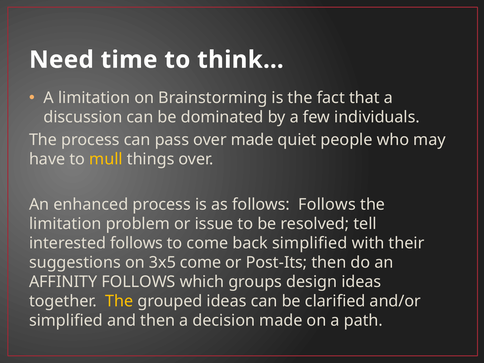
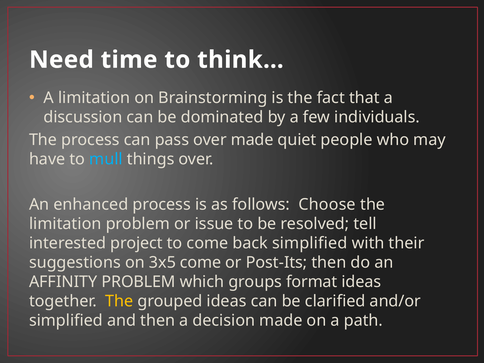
mull colour: yellow -> light blue (106, 159)
follows Follows: Follows -> Choose (327, 204)
interested follows: follows -> project (136, 243)
AFFINITY FOLLOWS: FOLLOWS -> PROBLEM (139, 282)
design: design -> format (312, 282)
